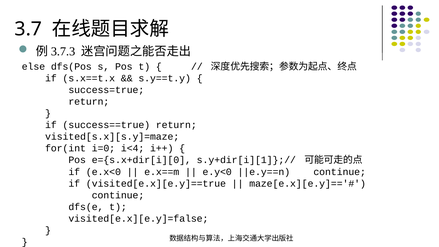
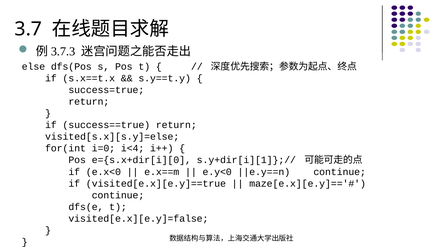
visited[s.x][s.y]=maze: visited[s.x][s.y]=maze -> visited[s.x][s.y]=else (112, 137)
